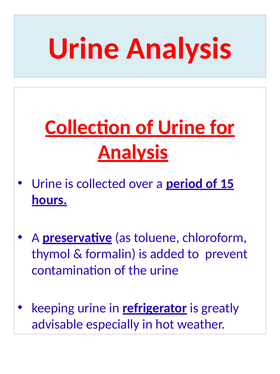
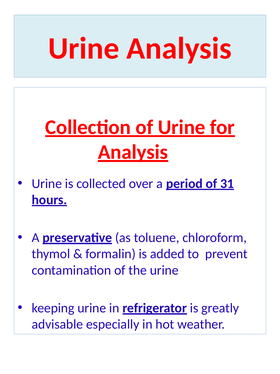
15: 15 -> 31 (227, 183)
